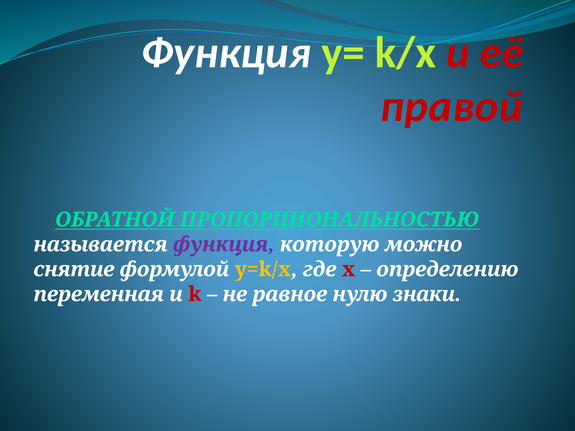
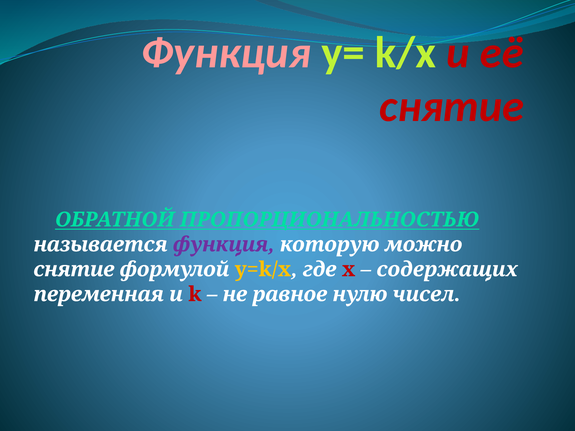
Функция colour: white -> pink (226, 53)
правой: правой -> снятие (452, 106)
определению: определению -> содержащих (447, 270)
знаки: знаки -> чисел (427, 294)
